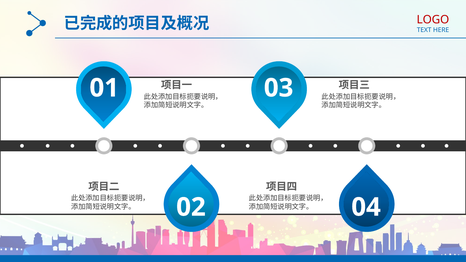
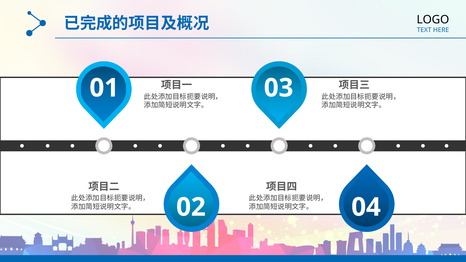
LOGO colour: red -> black (433, 20)
